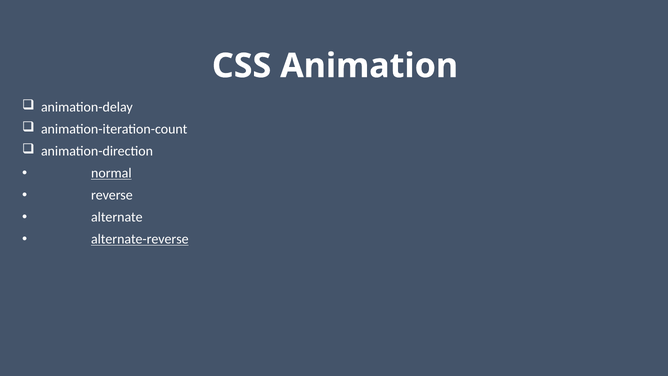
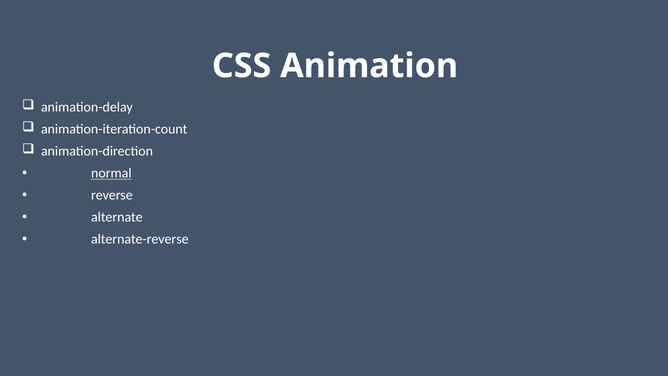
alternate-reverse underline: present -> none (140, 239)
